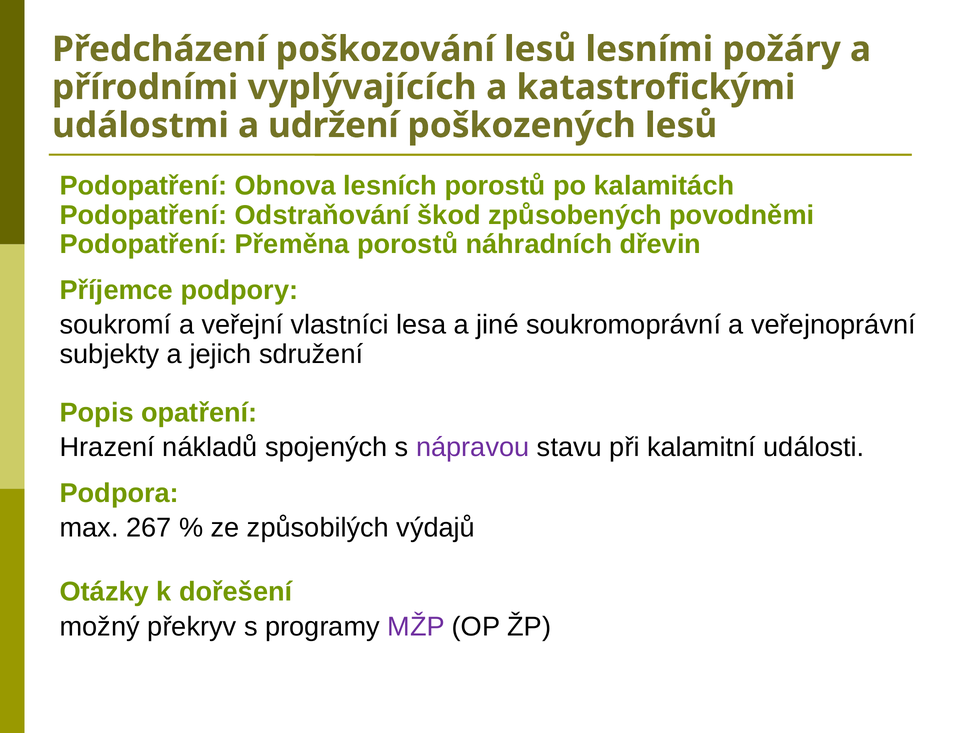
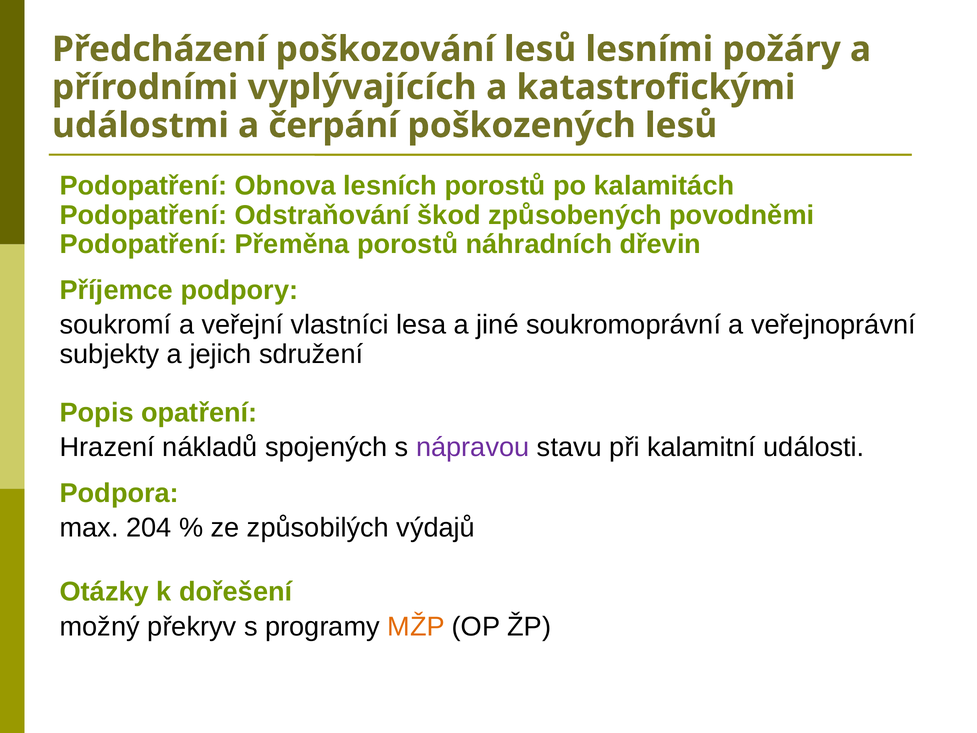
udržení: udržení -> čerpání (333, 125)
267: 267 -> 204 (149, 528)
MŽP colour: purple -> orange (416, 626)
